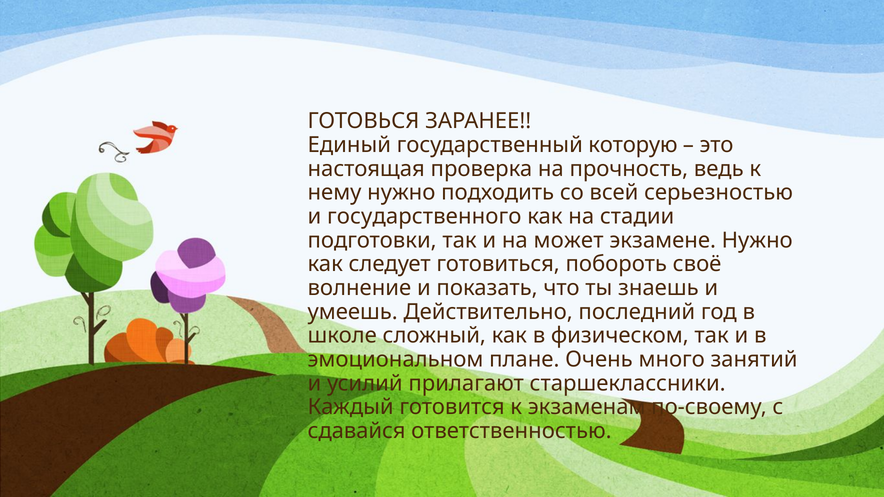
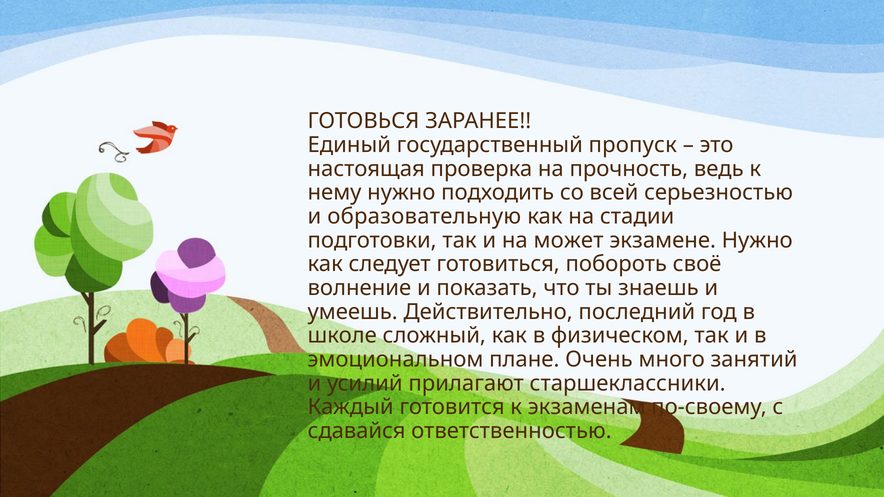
которую: которую -> пропуск (633, 145)
государственного: государственного -> образовательную (424, 217)
